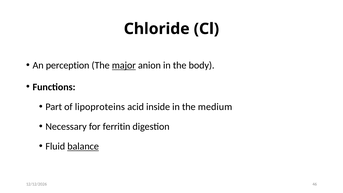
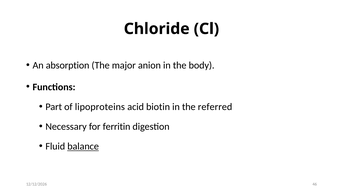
perception: perception -> absorption (68, 65)
major underline: present -> none (124, 65)
inside: inside -> biotin (158, 107)
medium: medium -> referred (215, 107)
